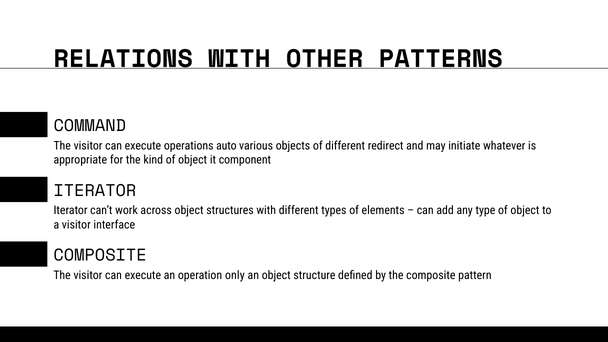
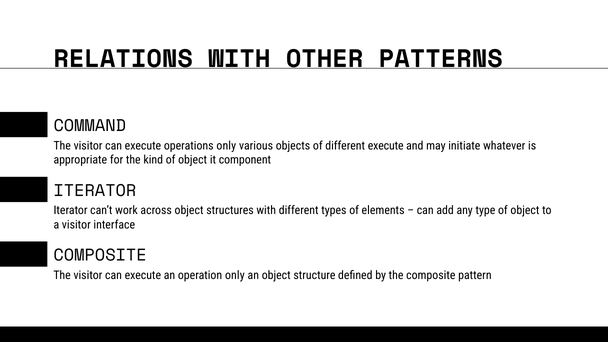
operations auto: auto -> only (226, 146)
different redirect: redirect -> execute (386, 146)
